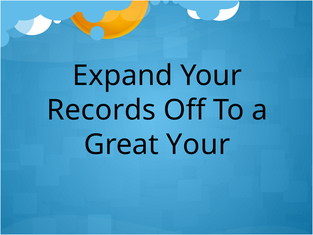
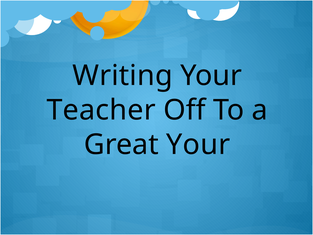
Expand: Expand -> Writing (123, 76)
Records: Records -> Teacher (101, 110)
